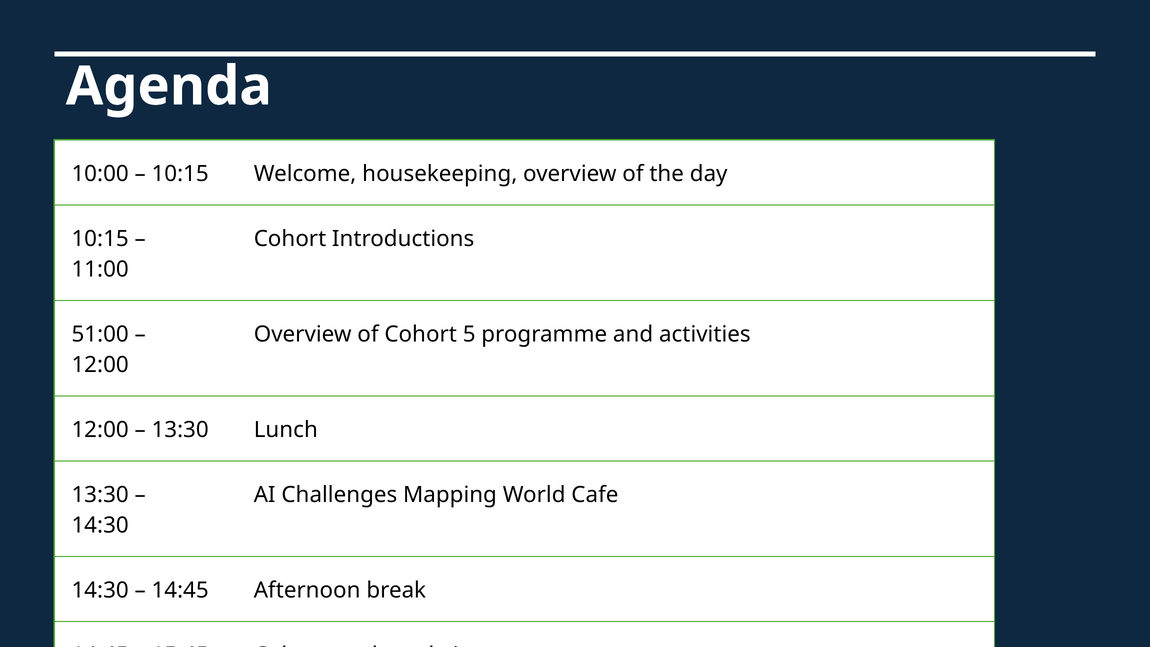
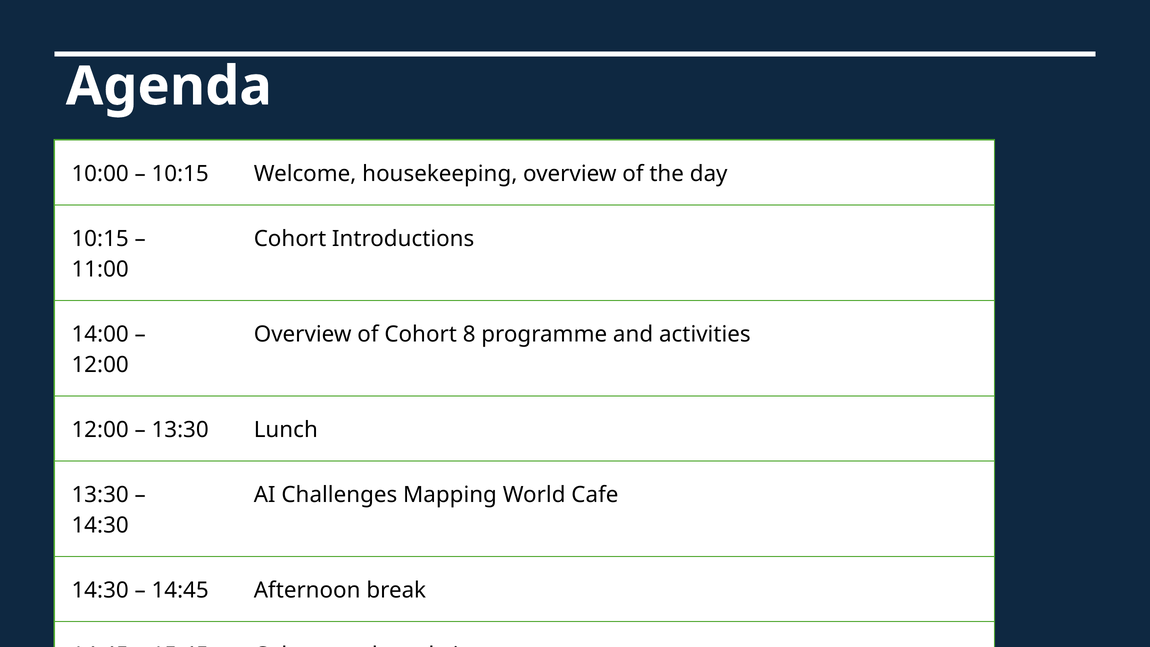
51:00: 51:00 -> 14:00 (100, 334)
5: 5 -> 8 (469, 334)
